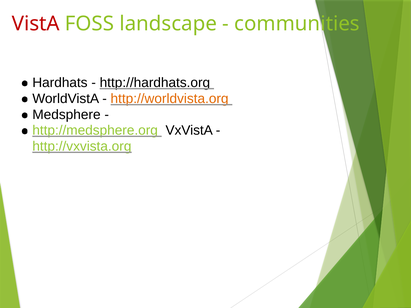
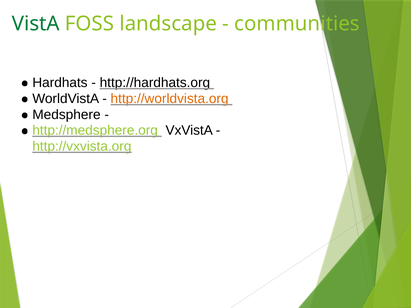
VistA colour: red -> green (36, 24)
